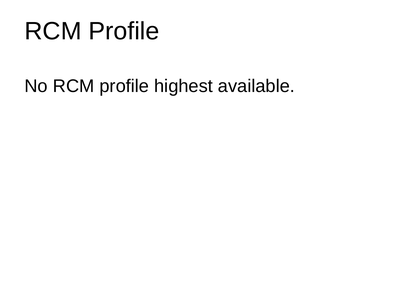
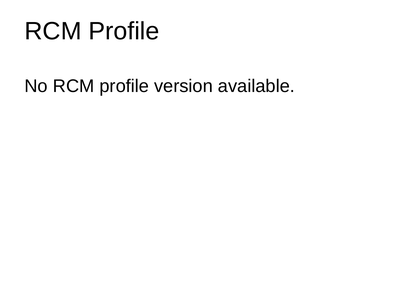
highest: highest -> version (184, 86)
